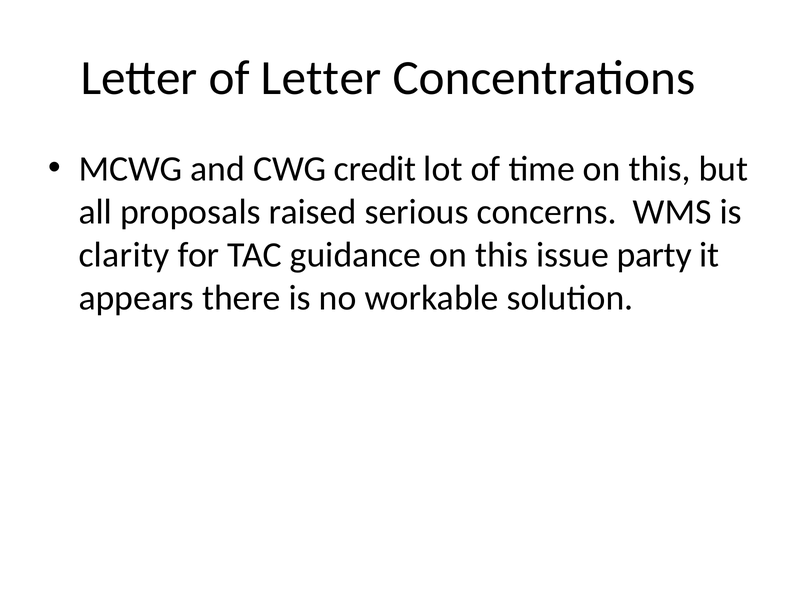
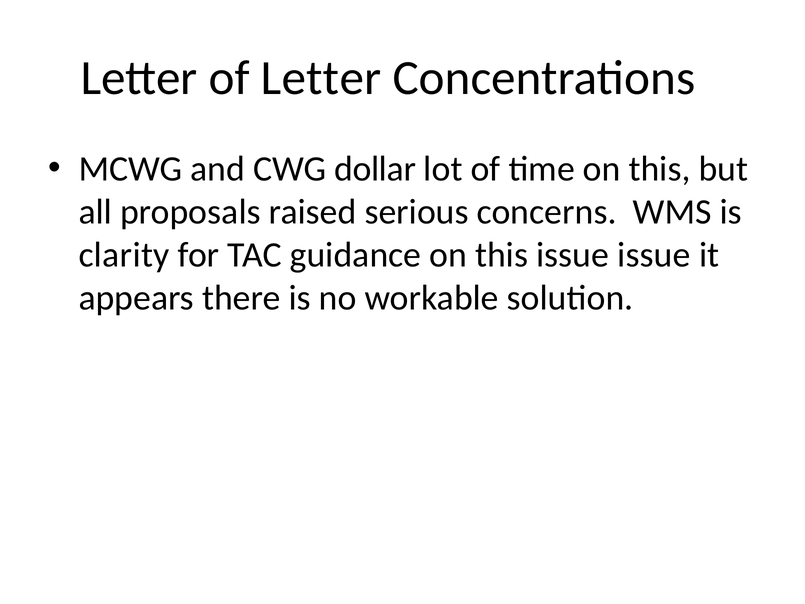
credit: credit -> dollar (375, 169)
issue party: party -> issue (654, 255)
